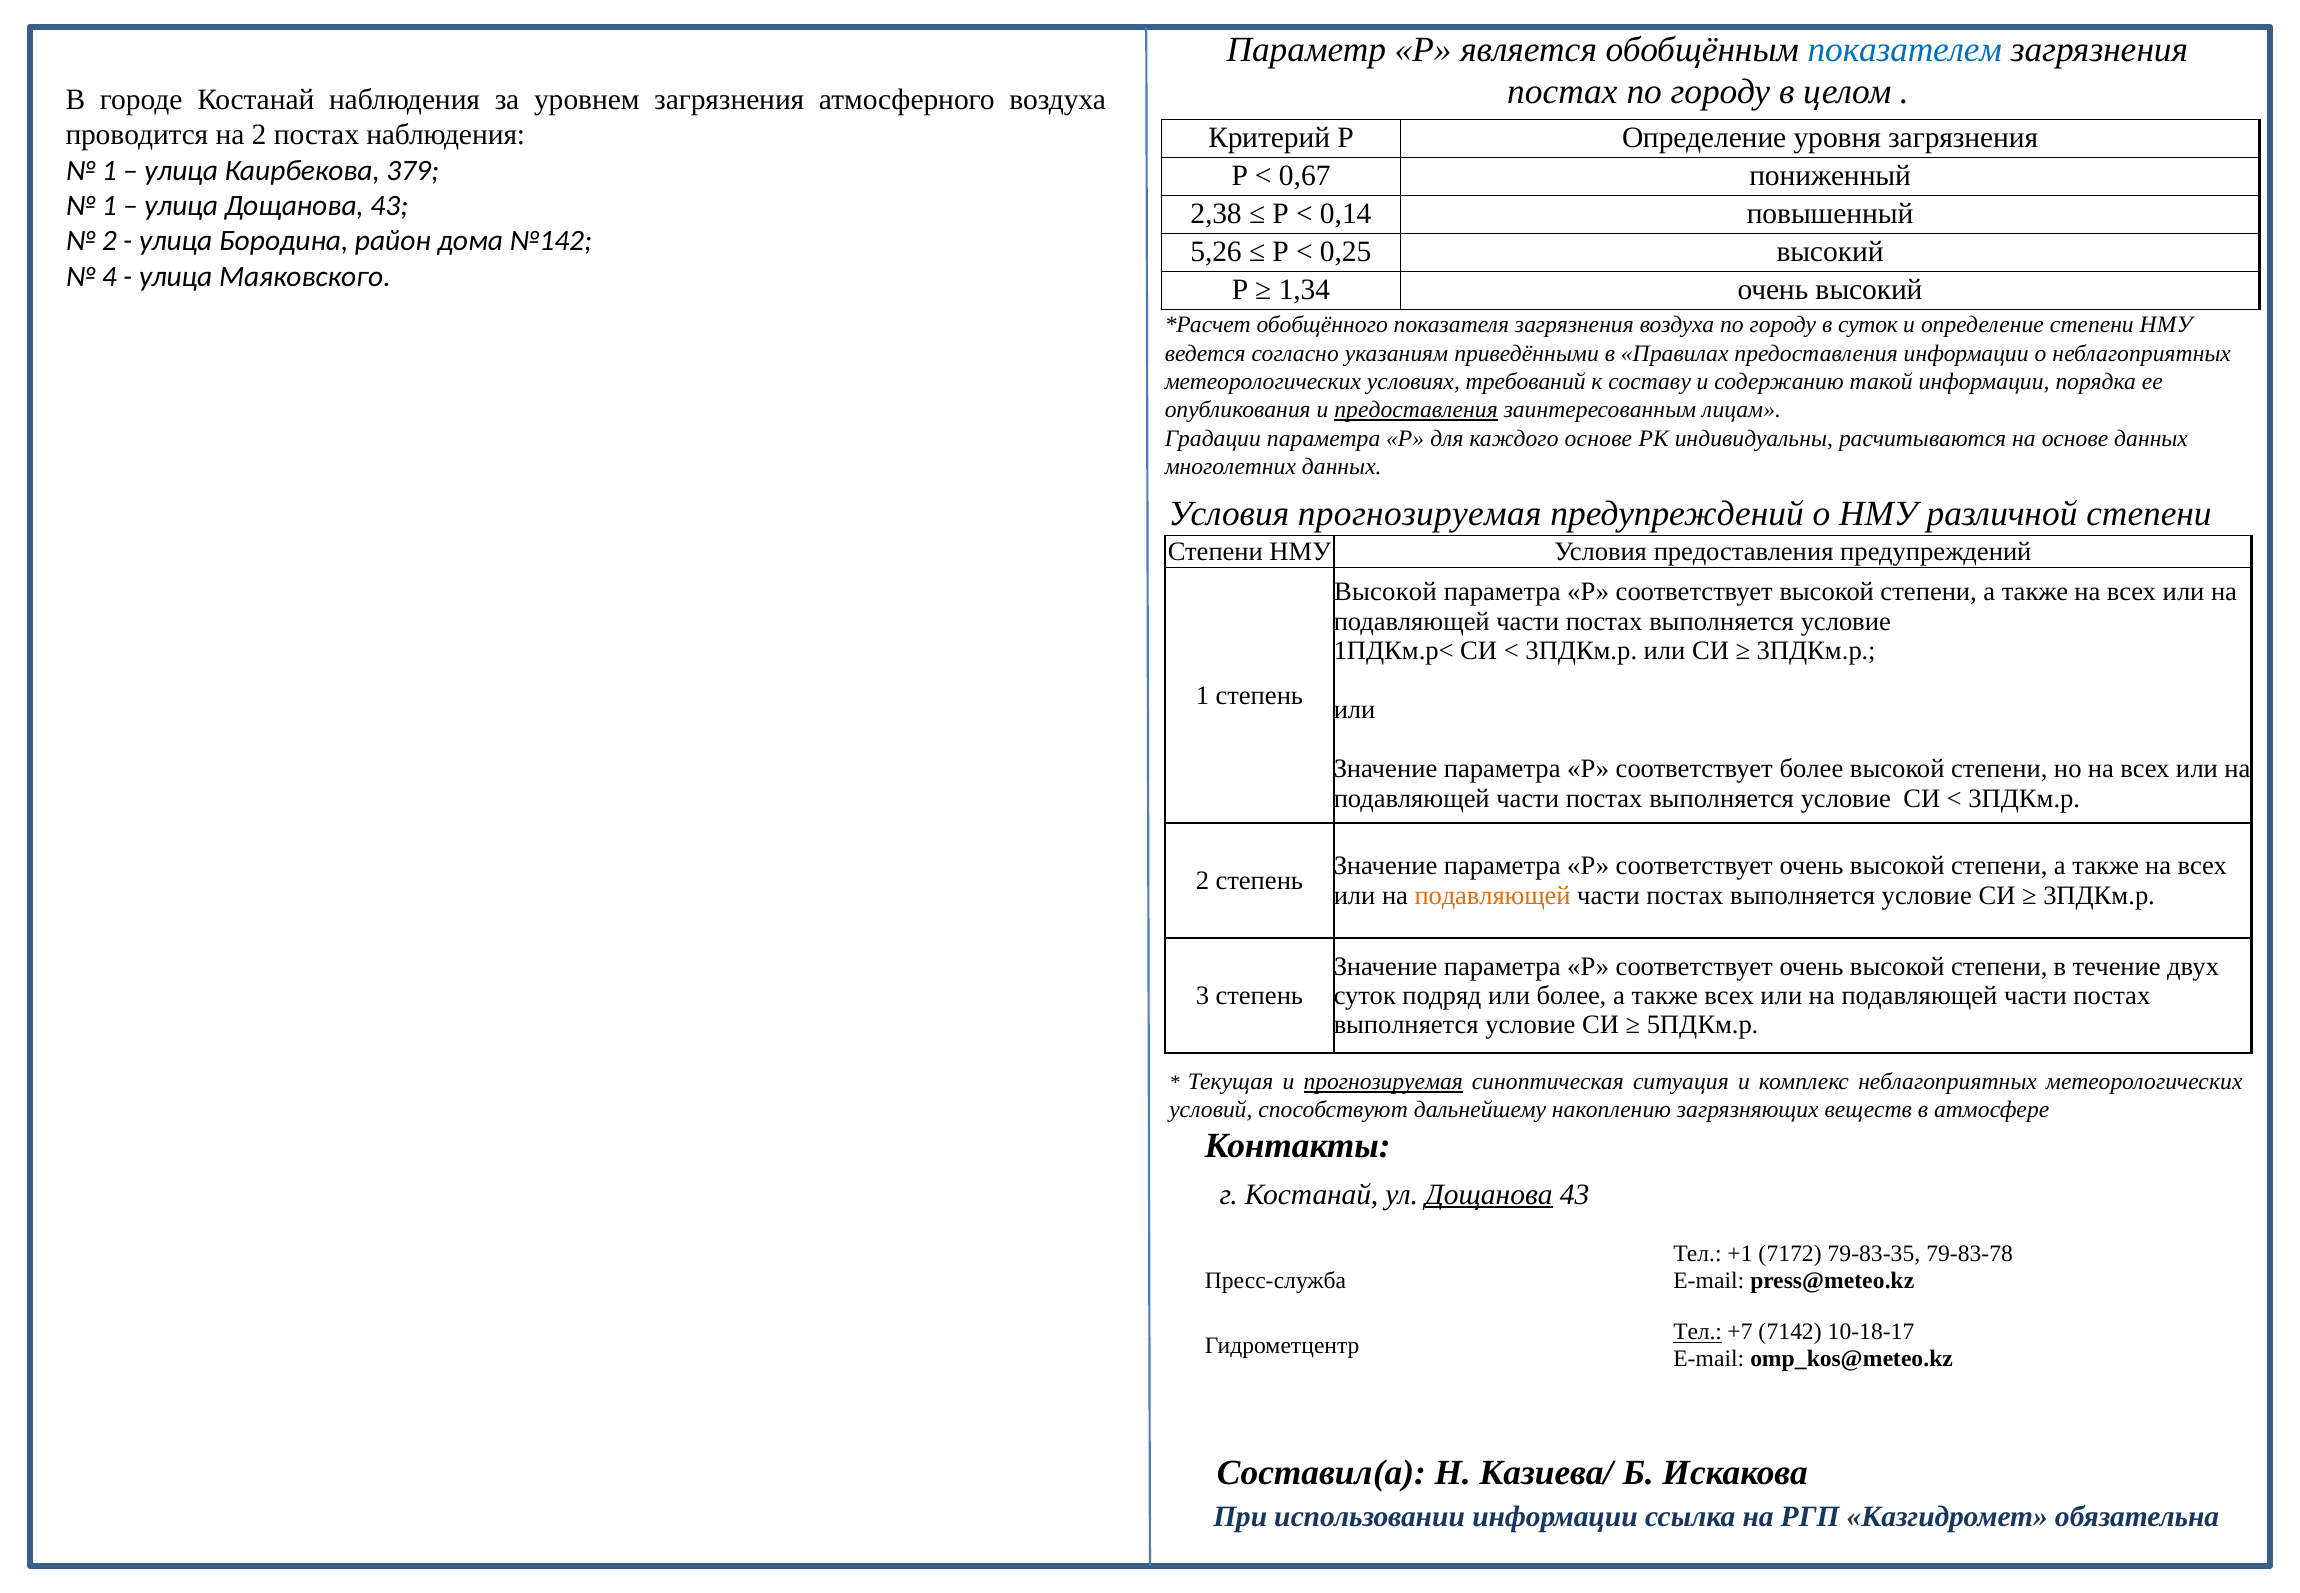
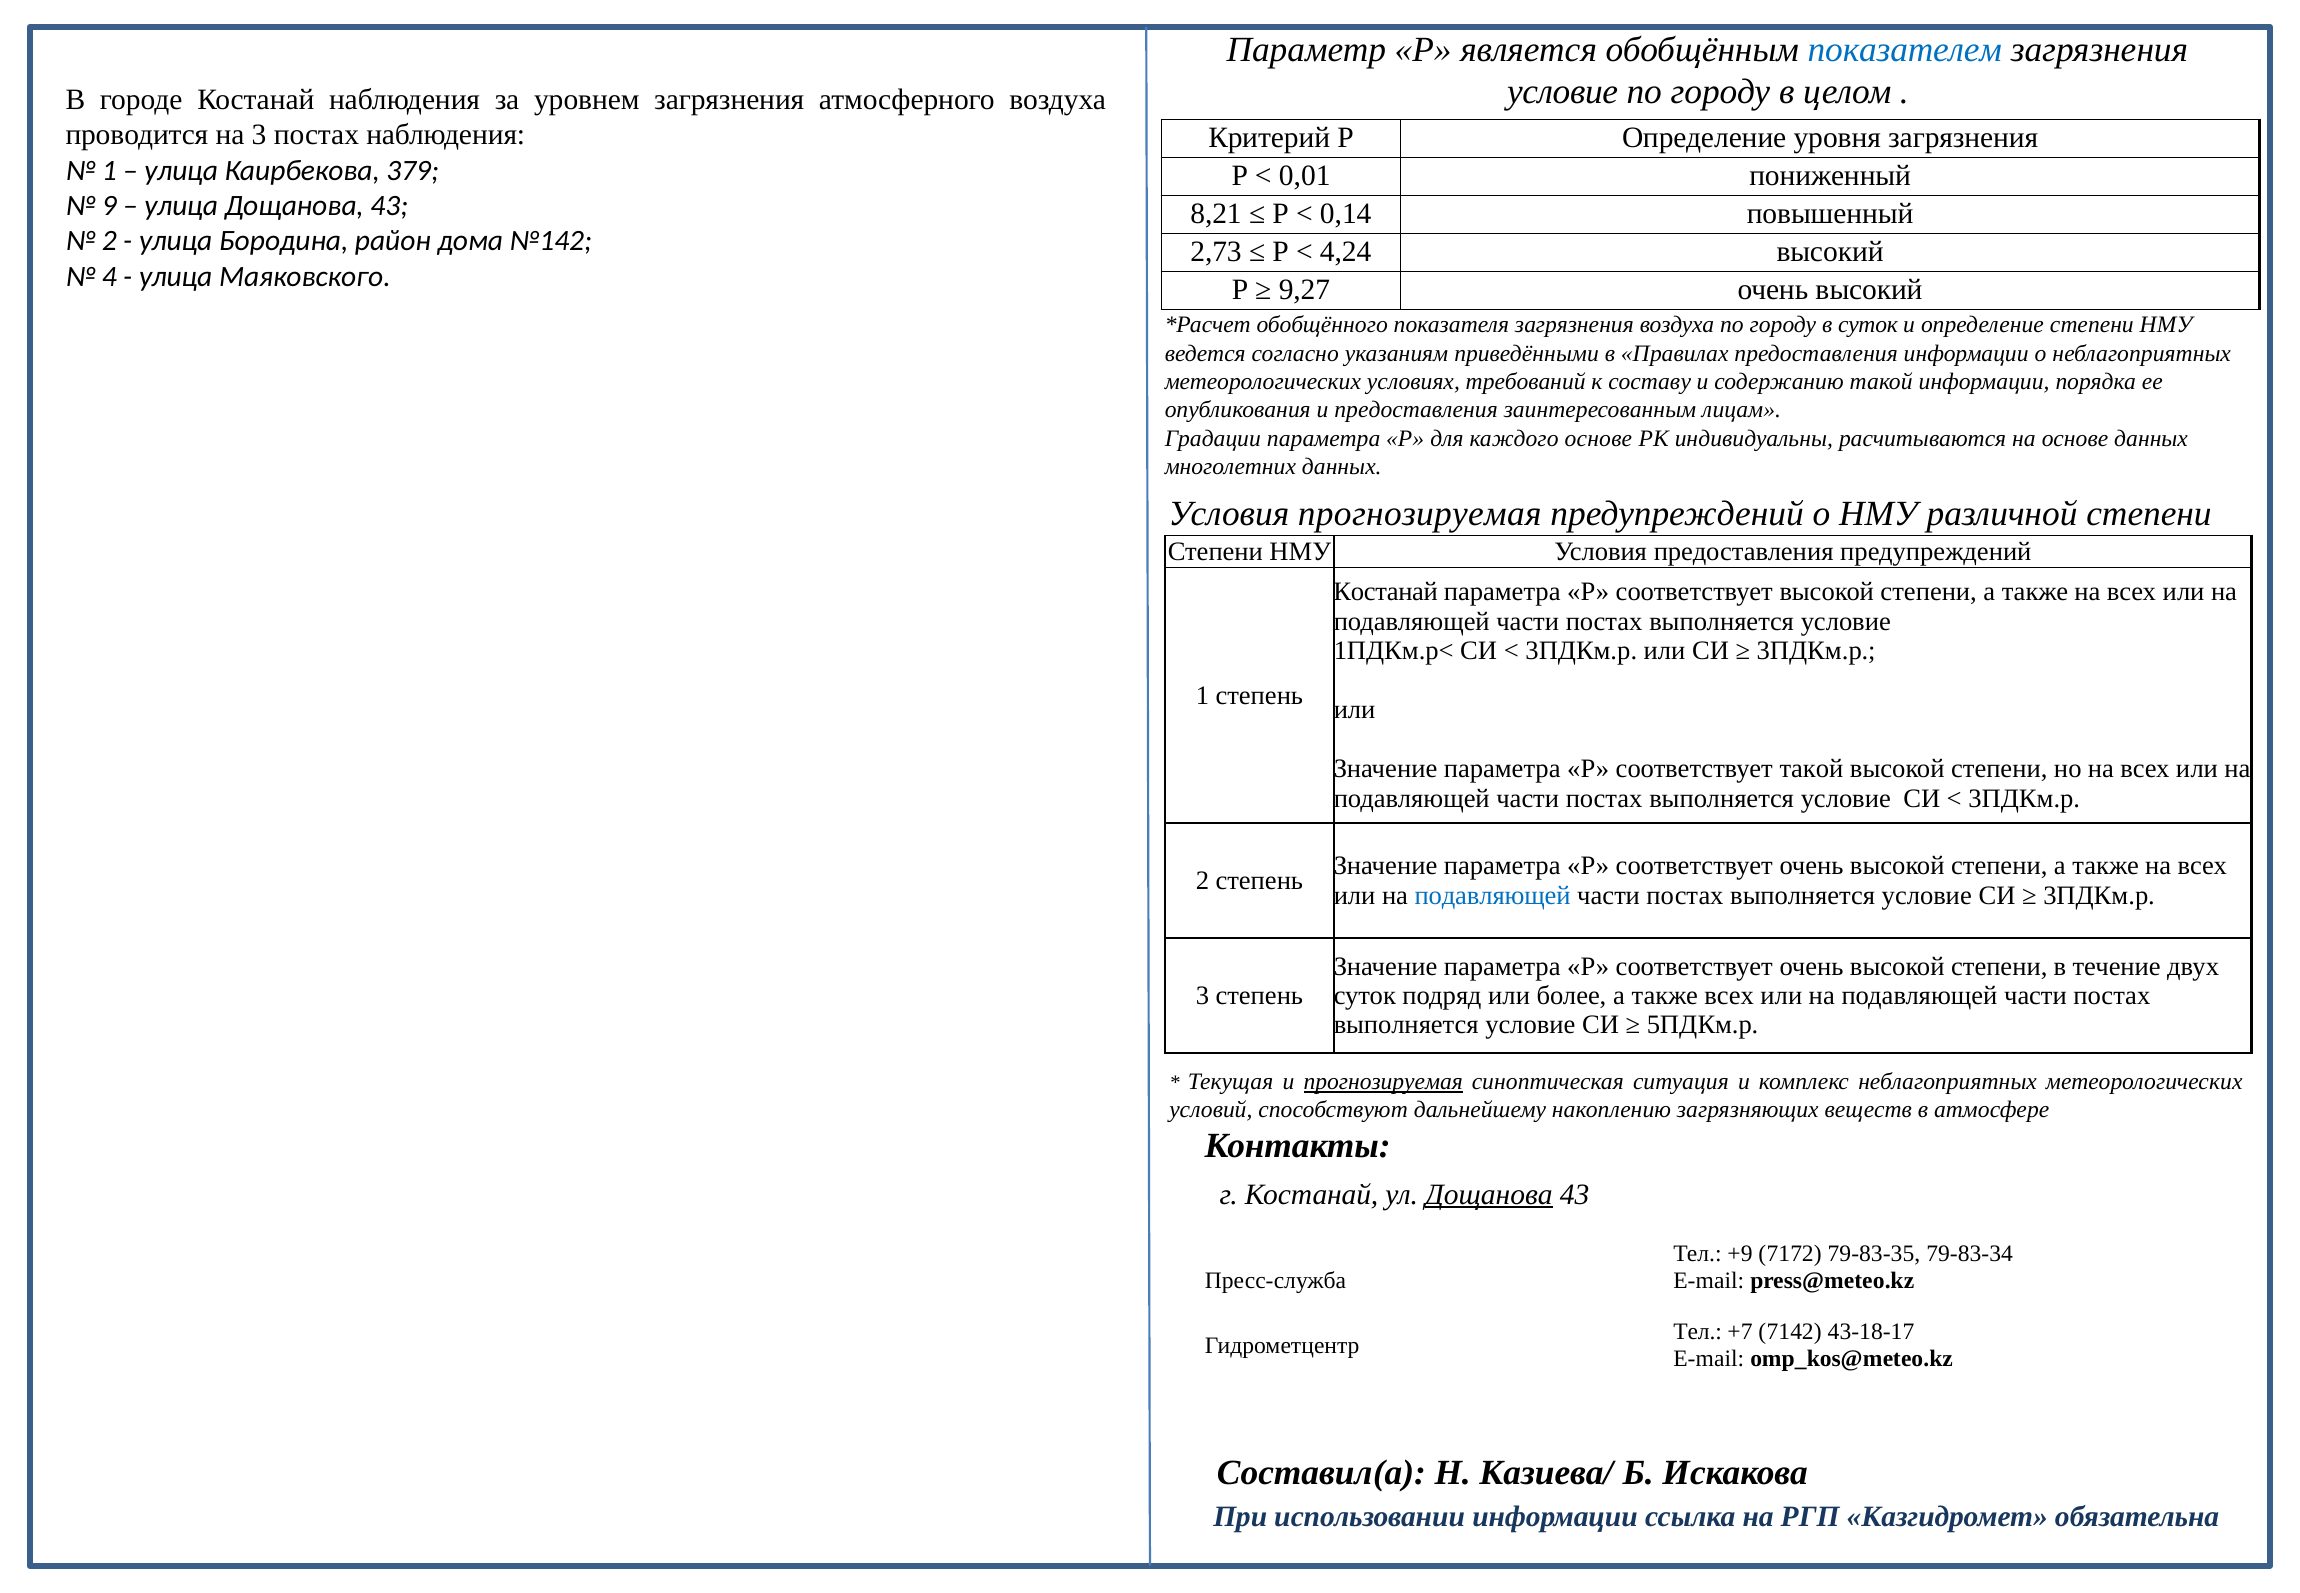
постах: постах -> условие (1563, 92)
на 2: 2 -> 3 (259, 135)
0,67: 0,67 -> 0,01 (1305, 176)
1: 1 -> 9 (109, 206)
2,38: 2,38 -> 8,21 (1216, 214)
5,26: 5,26 -> 2,73 (1216, 252)
0,25: 0,25 -> 4,24 (1346, 252)
1,34: 1,34 -> 9,27 (1304, 290)
предоставления underline: present -> none (1416, 410)
Высокой: Высокой -> Костанай (1386, 592)
соответствует более: более -> такой (1811, 768)
подавляющей colour: orange -> blue (1493, 895)
+1: +1 -> +9 (1740, 1254)
79-83-78: 79-83-78 -> 79-83-34 (1970, 1254)
Тел underline: present -> none (1698, 1331)
10-18-17: 10-18-17 -> 43-18-17 (1871, 1331)
